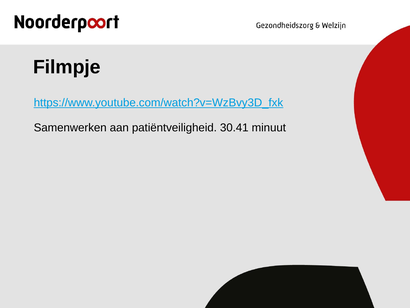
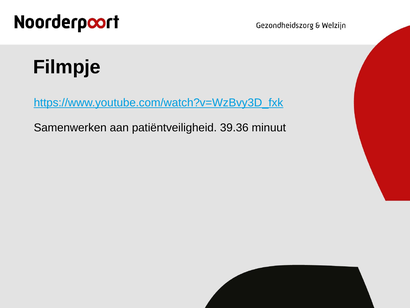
30.41: 30.41 -> 39.36 (234, 127)
